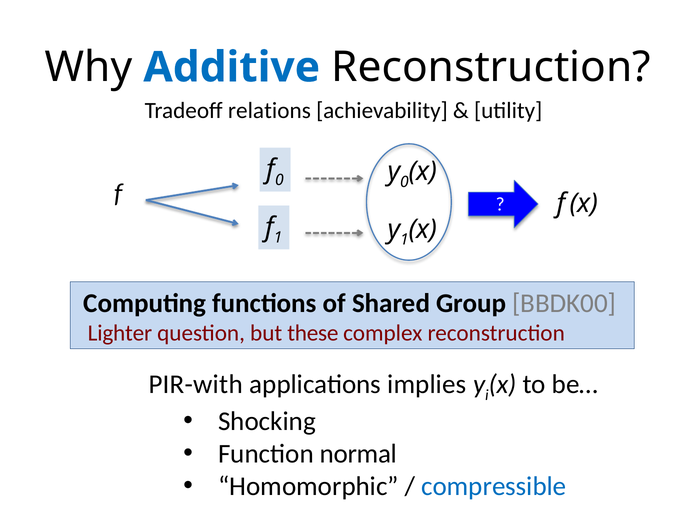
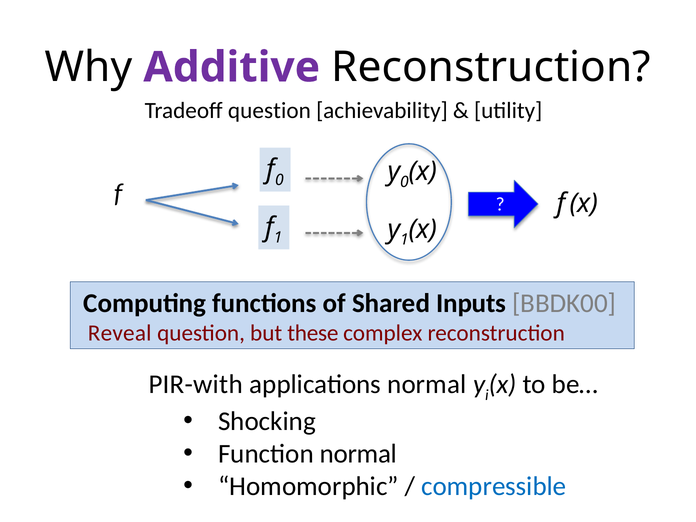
Additive colour: blue -> purple (232, 67)
Tradeoff relations: relations -> question (269, 111)
Group: Group -> Inputs (471, 303)
Lighter: Lighter -> Reveal (120, 333)
applications implies: implies -> normal (427, 384)
